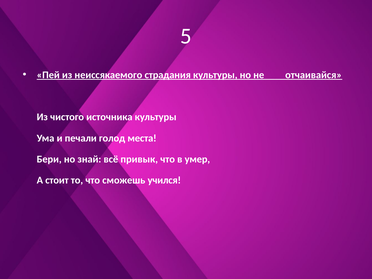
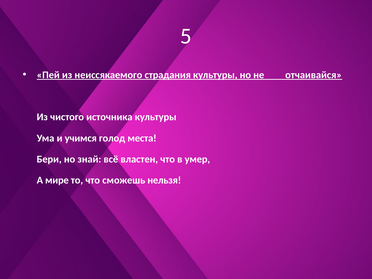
печали: печали -> учимся (81, 138)
привык: привык -> властен (139, 159)
стоит: стоит -> мире (57, 180)
учился: учился -> нельзя (164, 180)
